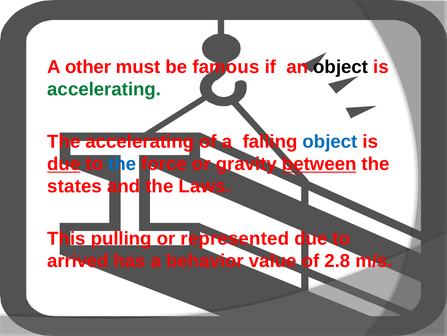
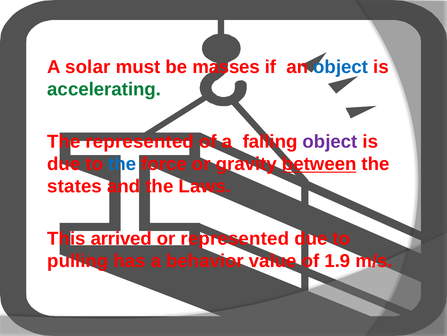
other: other -> solar (88, 67)
famous: famous -> masses (226, 67)
object colour: black -> blue (341, 67)
The accelerating: accelerating -> represented (140, 141)
object colour: blue -> purple (330, 141)
due underline: present -> none (64, 164)
pulling: pulling -> arrived (121, 238)
arrived: arrived -> pulling (78, 261)
2.8: 2.8 -> 1.9 (337, 261)
